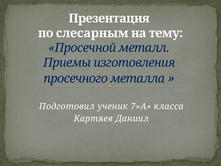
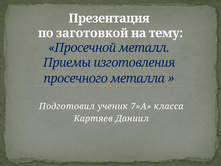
слесарным: слесарным -> заготовкой (92, 33)
